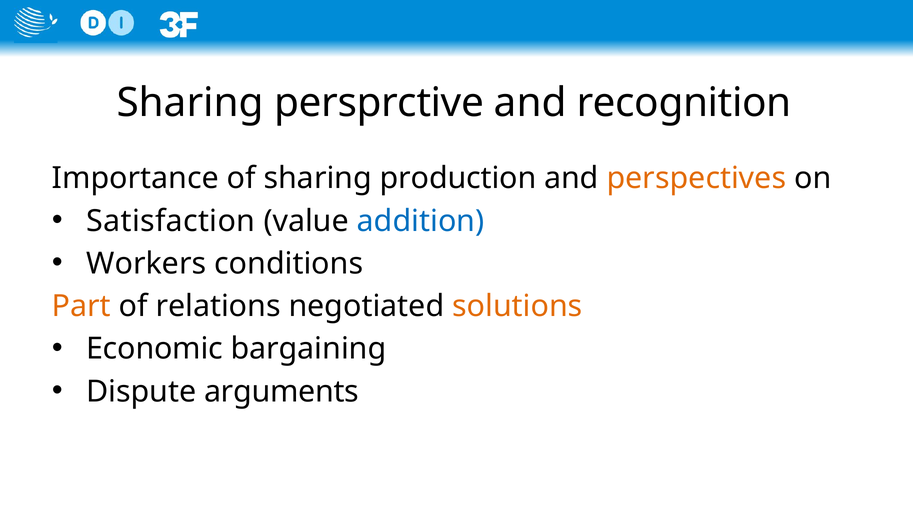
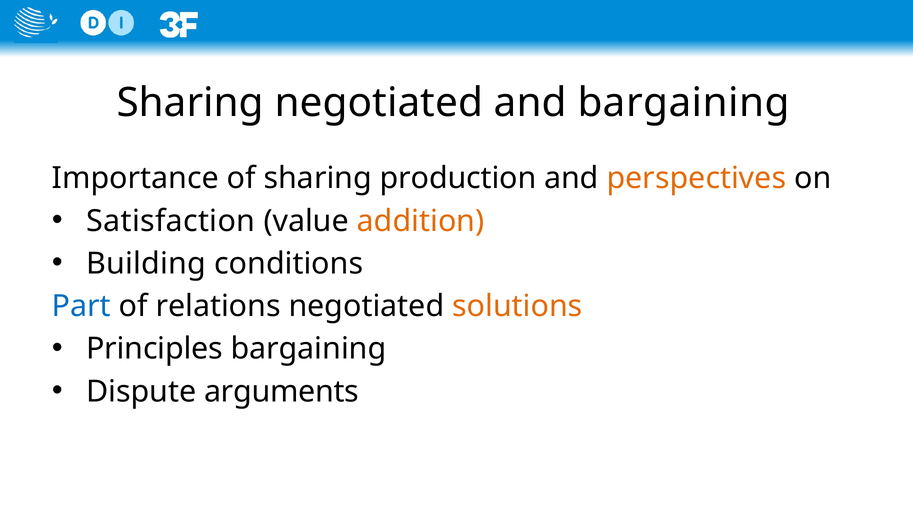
Sharing persprctive: persprctive -> negotiated (379, 103)
and recognition: recognition -> bargaining (684, 103)
addition colour: blue -> orange (421, 221)
Workers: Workers -> Building (146, 263)
Part colour: orange -> blue (81, 306)
Economic: Economic -> Principles (155, 349)
